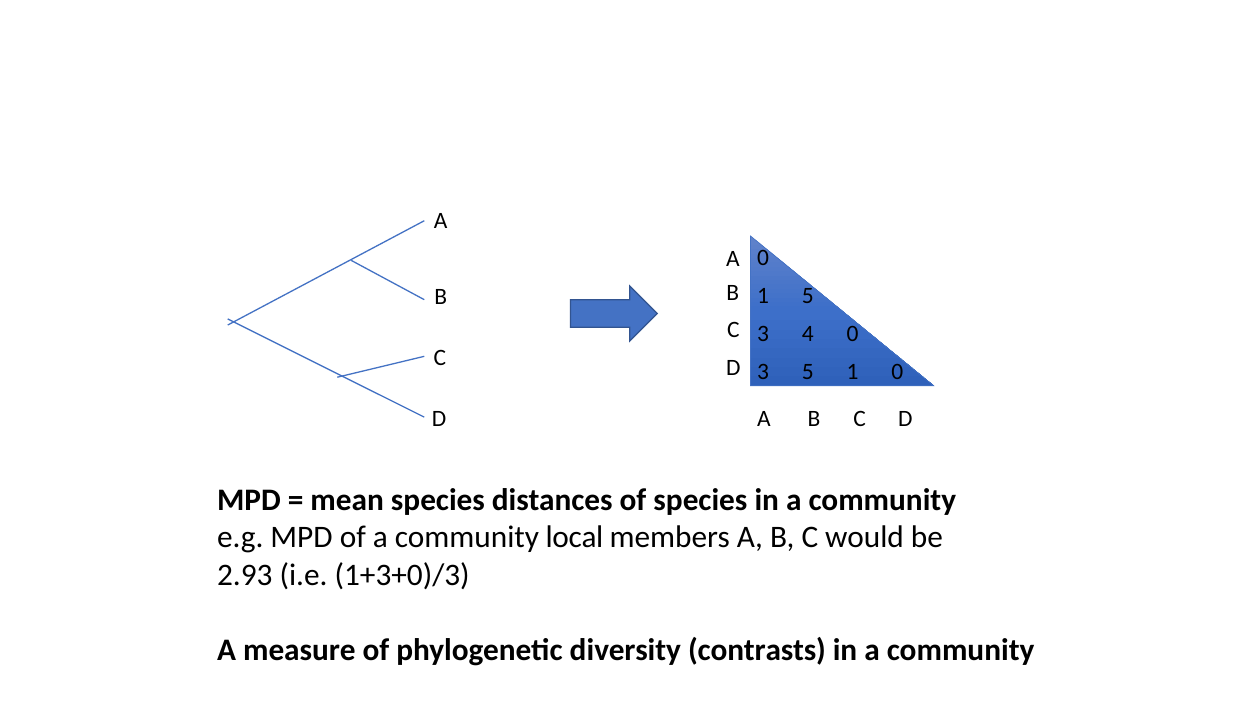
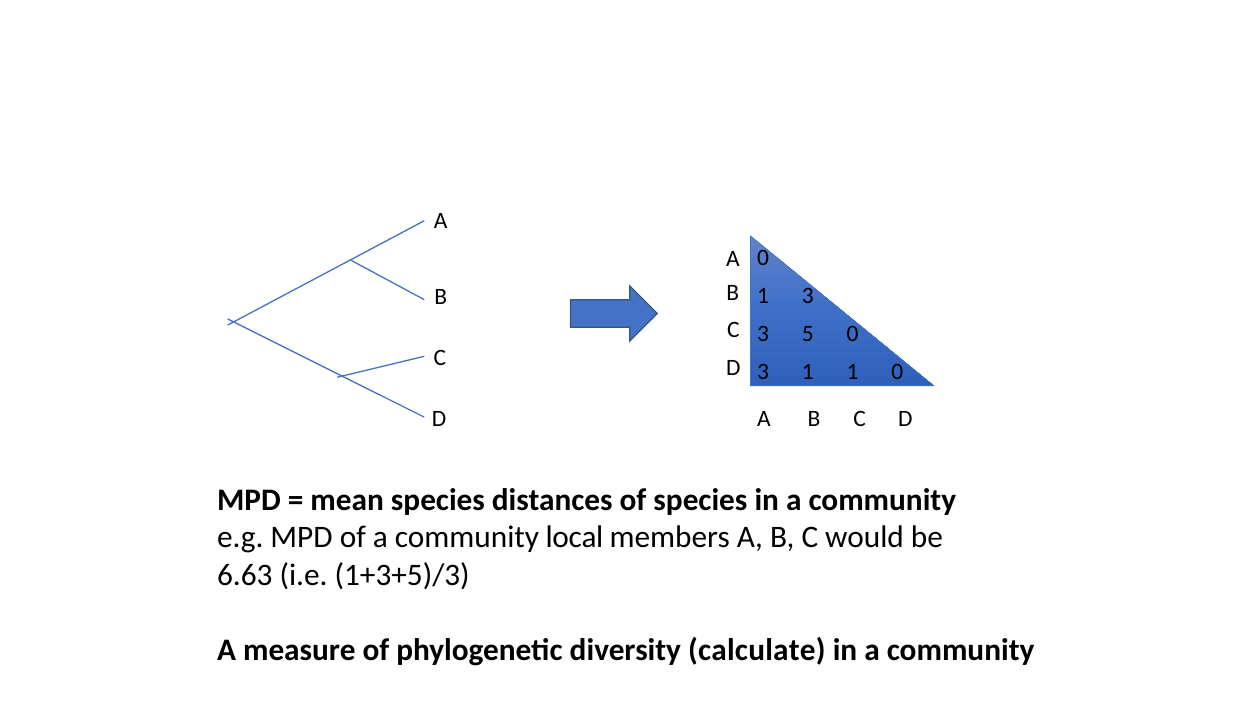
1 5: 5 -> 3 (808, 296)
4: 4 -> 5 (808, 334)
3 5: 5 -> 1 (808, 372)
2.93: 2.93 -> 6.63 (245, 575)
1+3+0)/3: 1+3+0)/3 -> 1+3+5)/3 (402, 575)
contrasts: contrasts -> calculate (757, 650)
